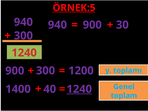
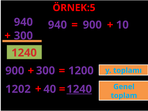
ÖRNEK:5 underline: present -> none (74, 8)
30: 30 -> 10 (122, 25)
1400: 1400 -> 1202 (18, 89)
